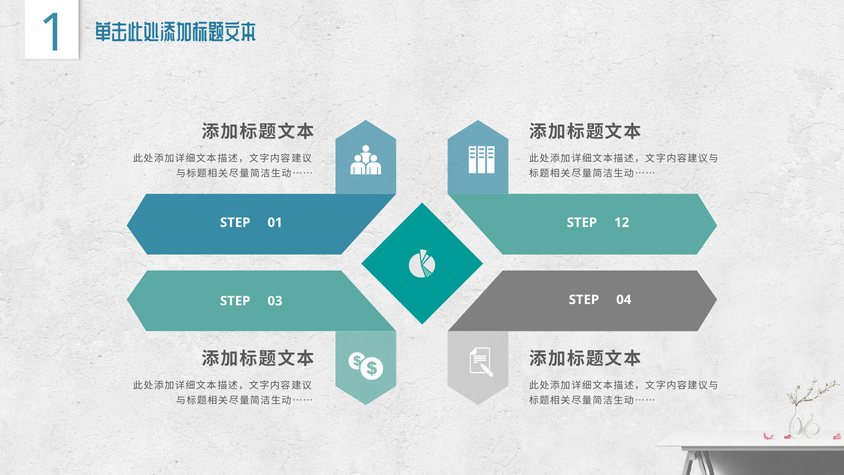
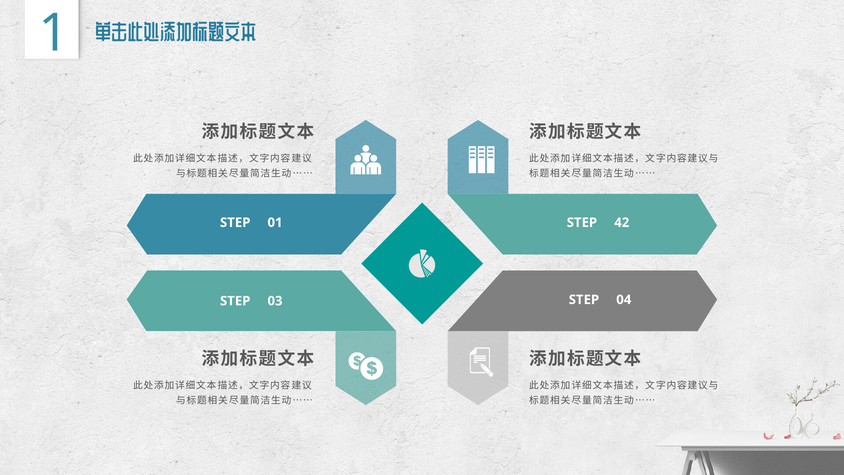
12: 12 -> 42 (622, 222)
